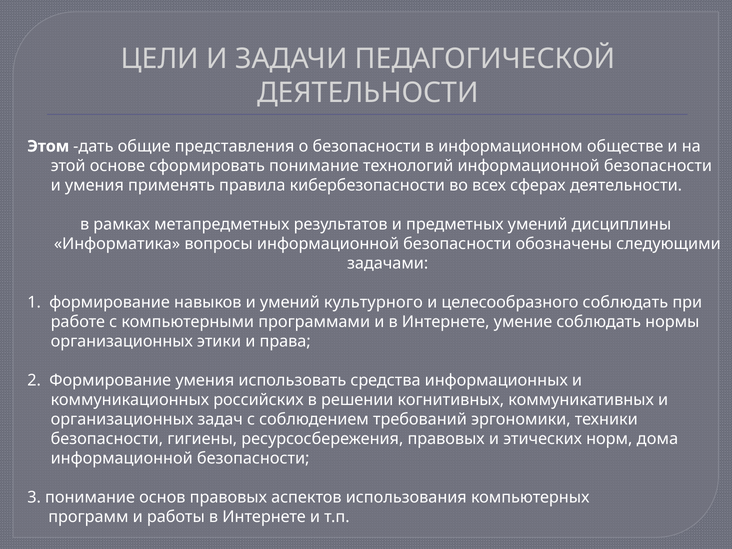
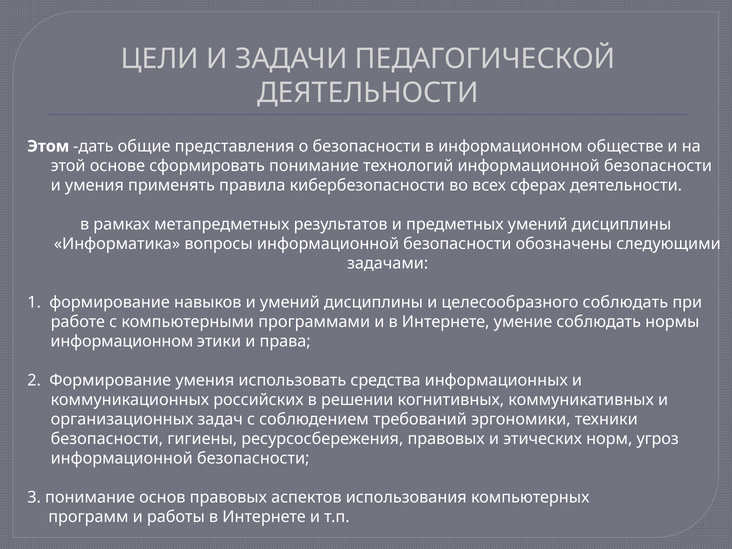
и умений культурного: культурного -> дисциплины (373, 302)
организационных: организационных -> информационном (122, 341)
дома: дома -> угроз (658, 439)
